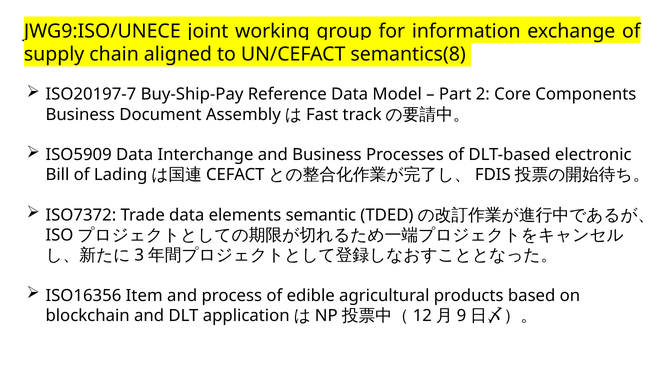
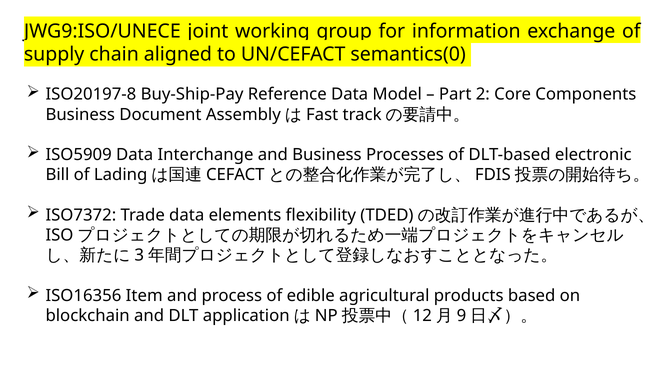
semantics(8: semantics(8 -> semantics(0 (408, 55)
ISO20197-7: ISO20197-7 -> ISO20197-8 (91, 94)
semantic: semantic -> flexibility (321, 215)
